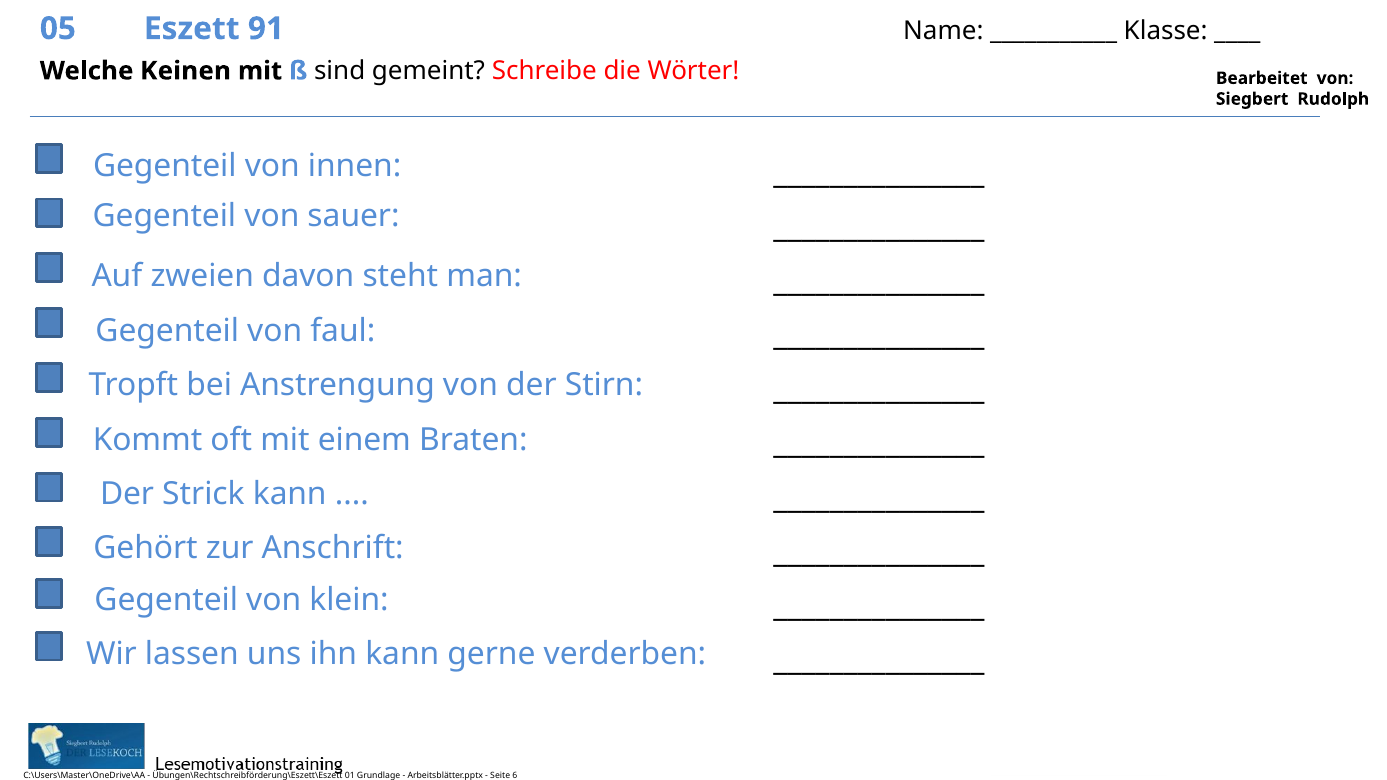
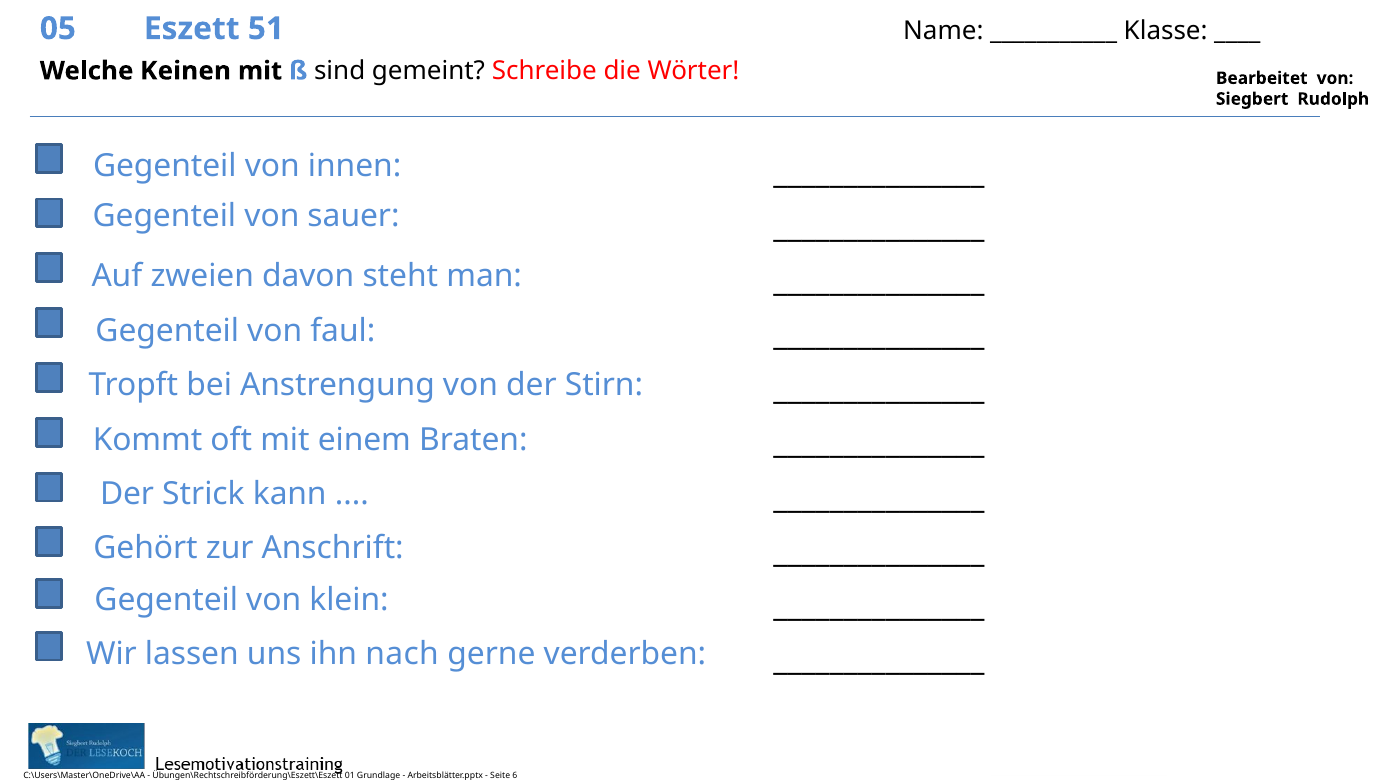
91: 91 -> 51 (266, 29)
ihn kann: kann -> nach (402, 654)
